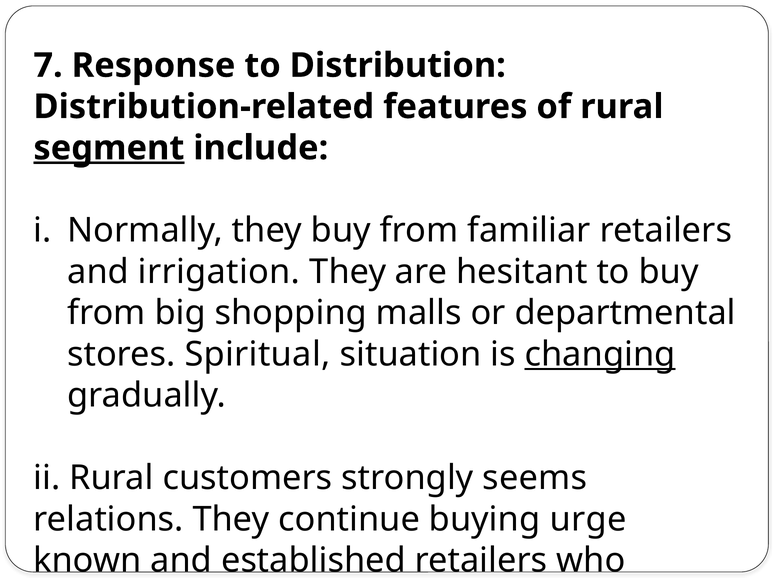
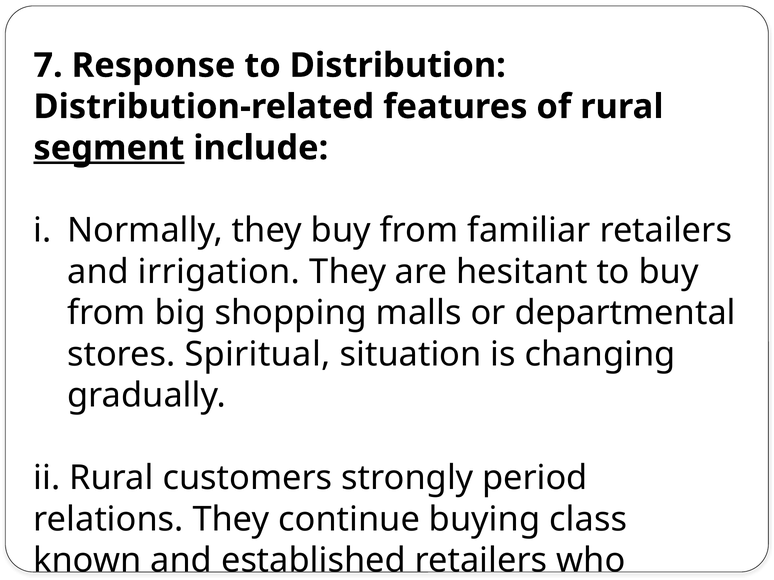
changing underline: present -> none (600, 355)
seems: seems -> period (535, 478)
urge: urge -> class (588, 520)
